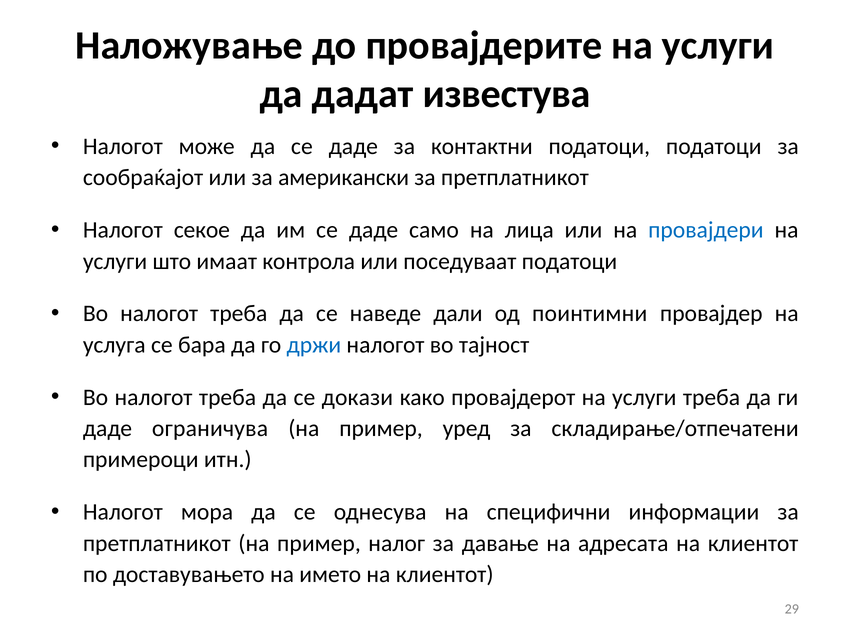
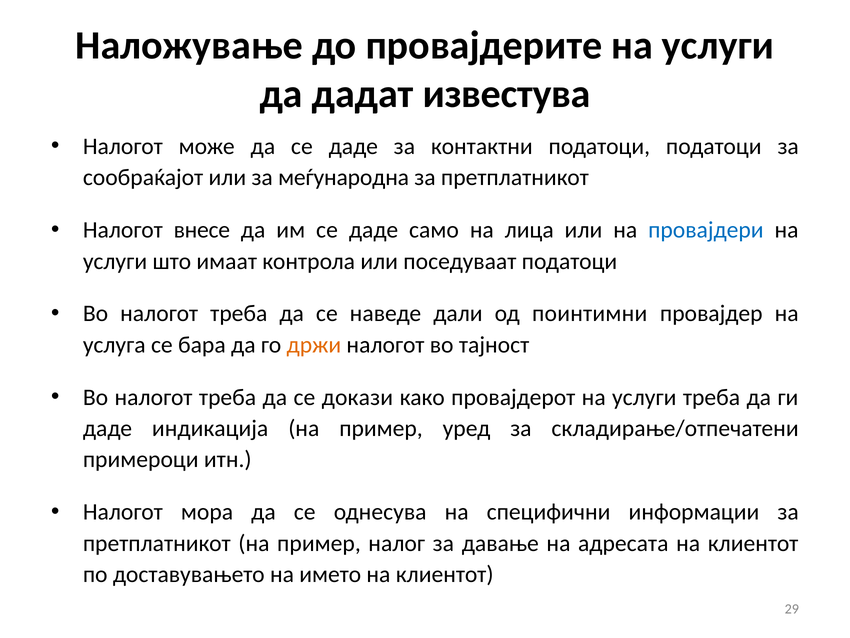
американски: американски -> меѓународна (344, 177)
секое: секое -> внесе (202, 230)
држи colour: blue -> orange (314, 345)
ограничува: ограничува -> индикација (210, 428)
